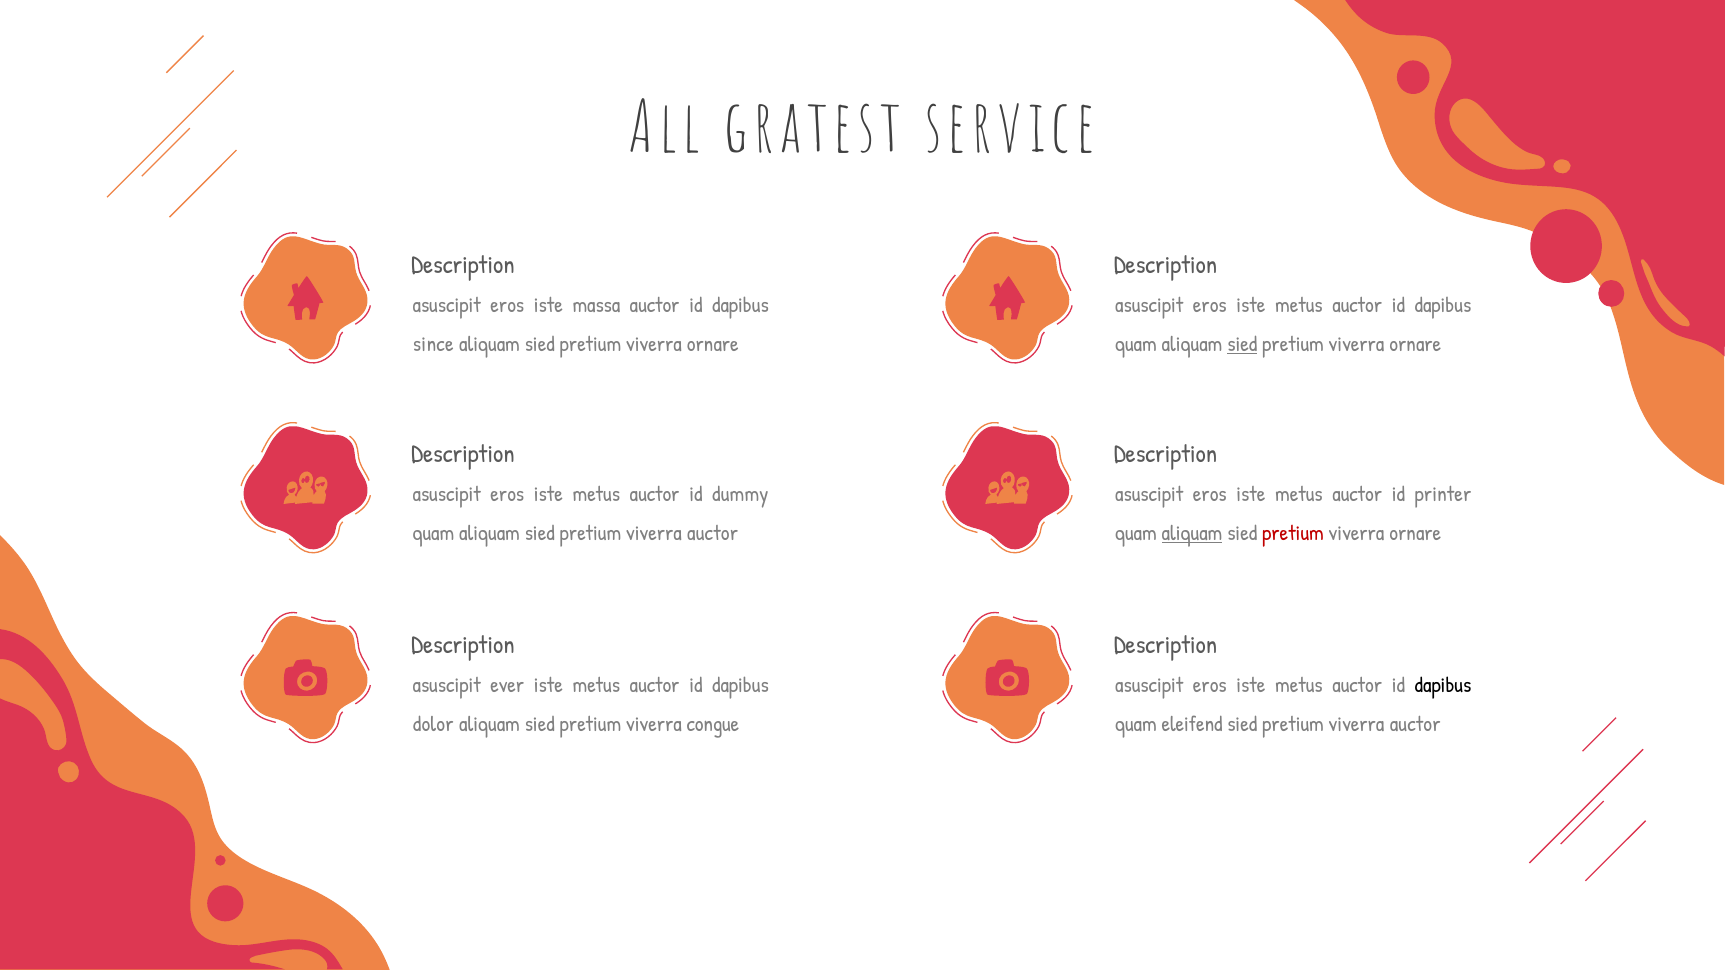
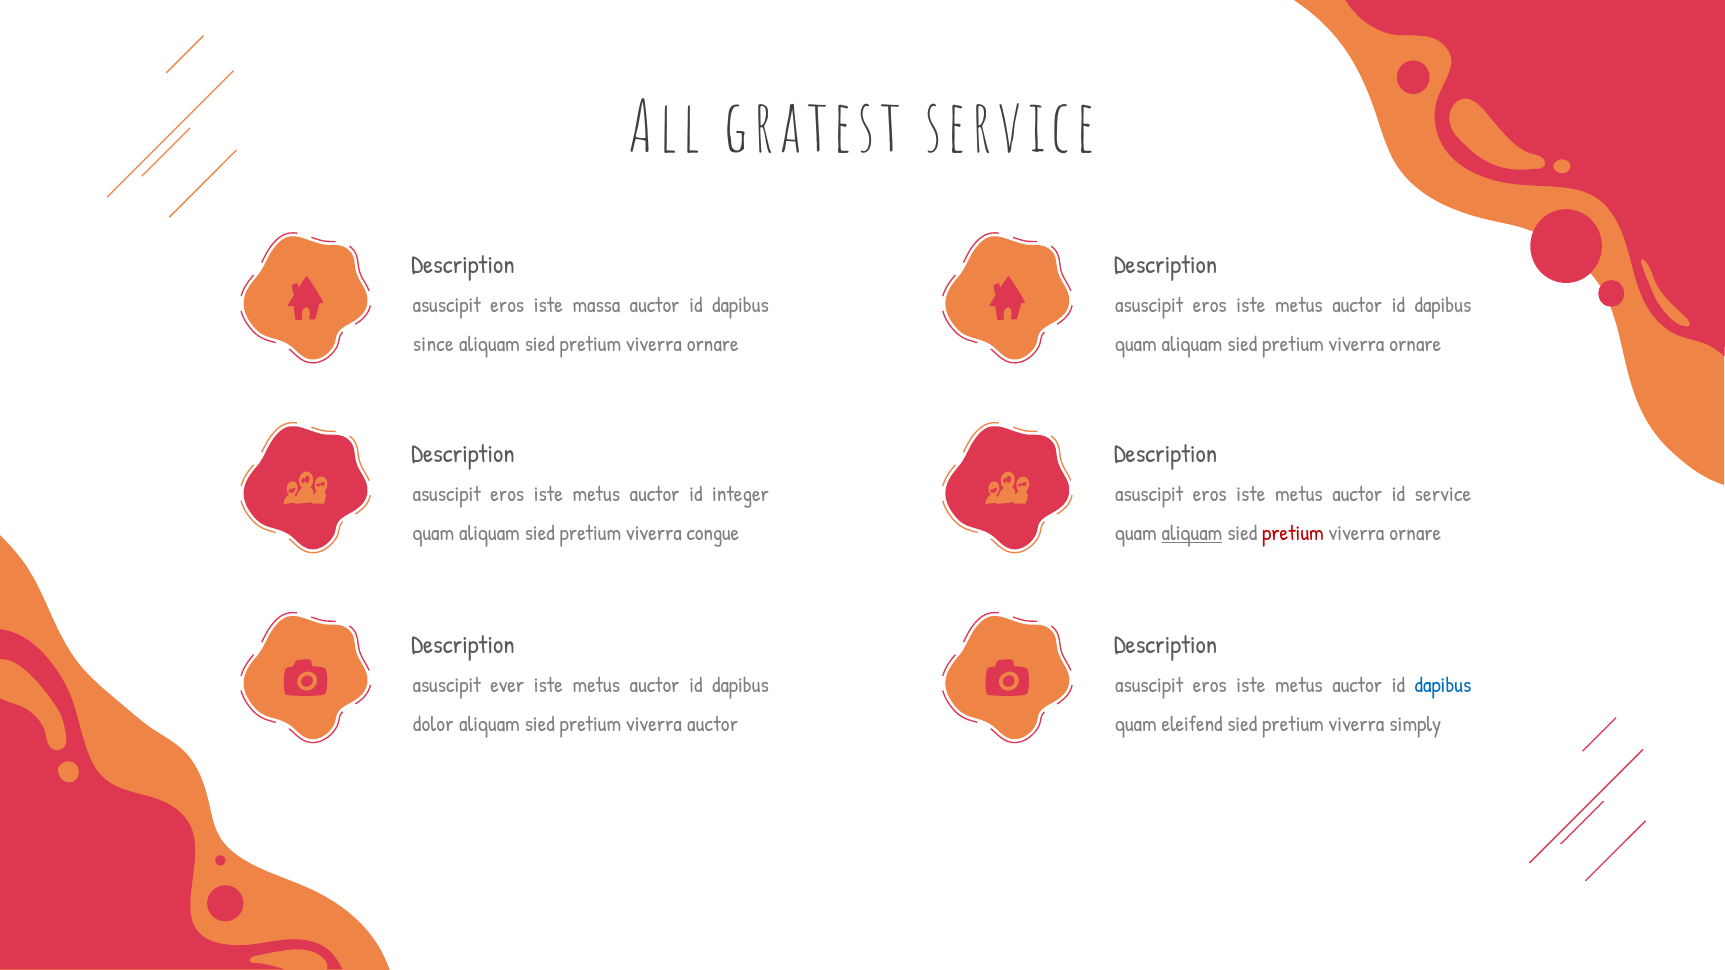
sied underline: present -> none (1242, 344)
dummy: dummy -> integer (741, 494)
id printer: printer -> service (1443, 494)
auctor: auctor -> congue (713, 533)
dapibus colour: black -> blue (1443, 685)
viverra congue: congue -> auctor (713, 724)
auctor: auctor -> simply (1415, 724)
